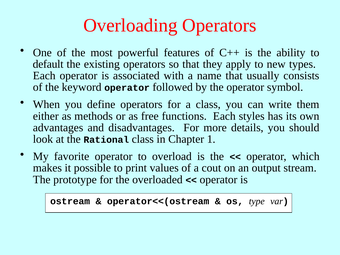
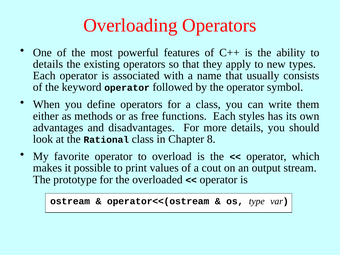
default: default -> details (48, 64)
1: 1 -> 8 (211, 139)
